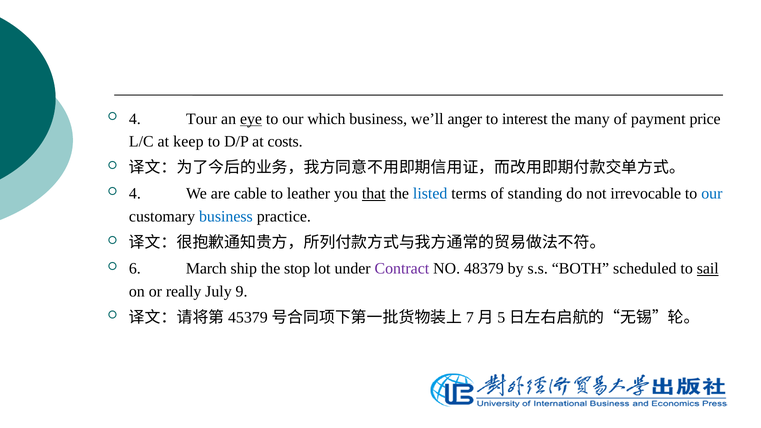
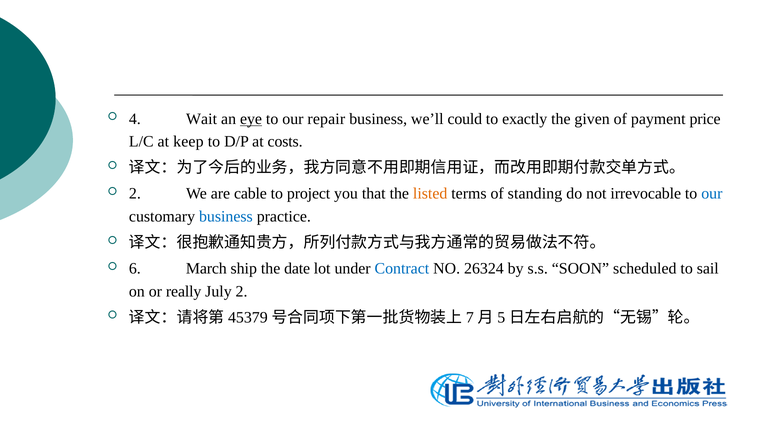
Tour: Tour -> Wait (202, 119)
which: which -> repair (326, 119)
anger: anger -> could (465, 119)
interest: interest -> exactly (525, 119)
many: many -> given (592, 119)
4: 4 -> 2 (135, 194)
leather: leather -> project (309, 194)
that underline: present -> none (374, 194)
listed colour: blue -> orange (430, 194)
stop: stop -> date (297, 269)
Contract colour: purple -> blue (402, 269)
48379: 48379 -> 26324 (484, 269)
BOTH: BOTH -> SOON (580, 269)
sail underline: present -> none (708, 269)
July 9: 9 -> 2 (242, 291)
